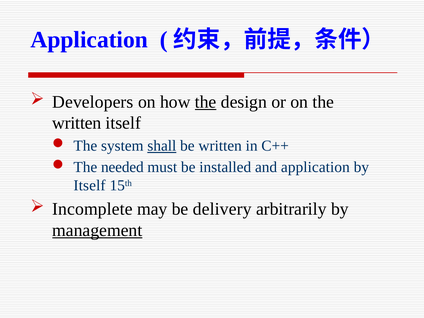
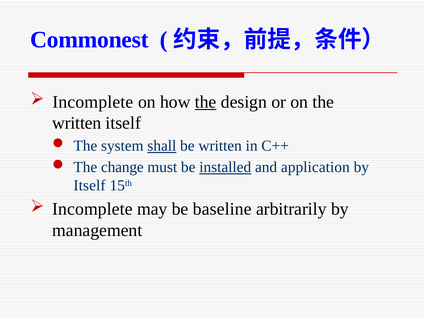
Application: Application -> Commonest (89, 40)
Developers: Developers -> Incomplete (93, 102)
needed: needed -> change (122, 167)
installed underline: none -> present (225, 167)
delivery: delivery -> baseline (222, 209)
management underline: present -> none (97, 230)
